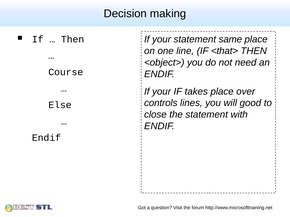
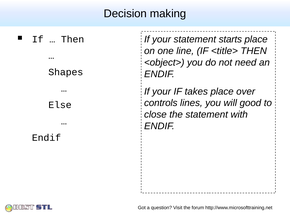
same: same -> starts (230, 39)
<that>: <that> -> <title> (224, 51)
Course: Course -> Shapes (66, 72)
